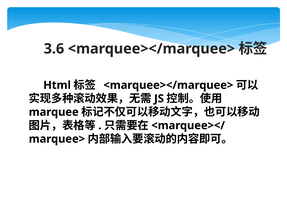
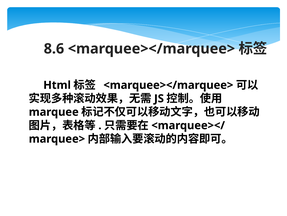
3.6: 3.6 -> 8.6 (54, 49)
